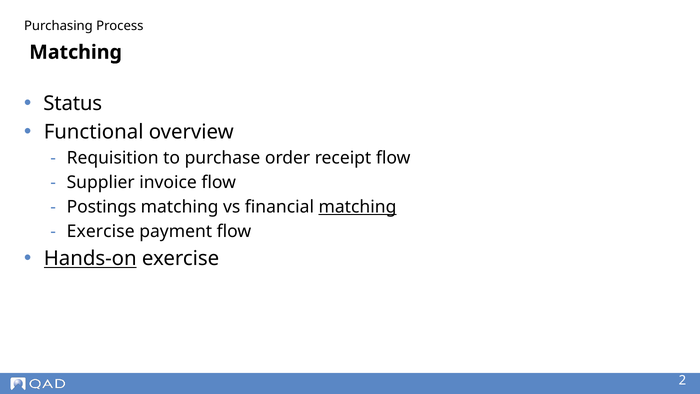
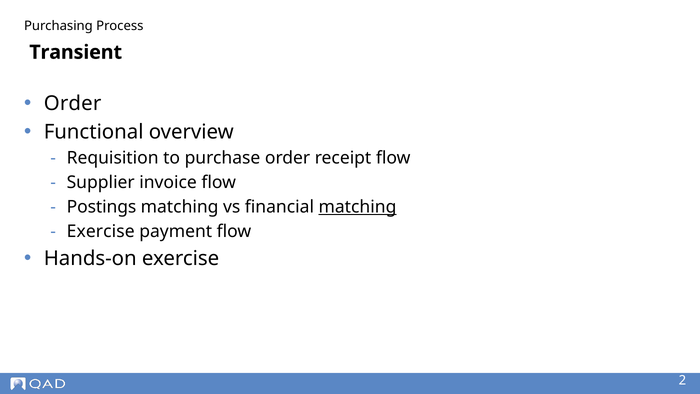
Matching: Matching -> Transient (76, 52)
Status: Status -> Order (73, 103)
Hands-on underline: present -> none (90, 259)
